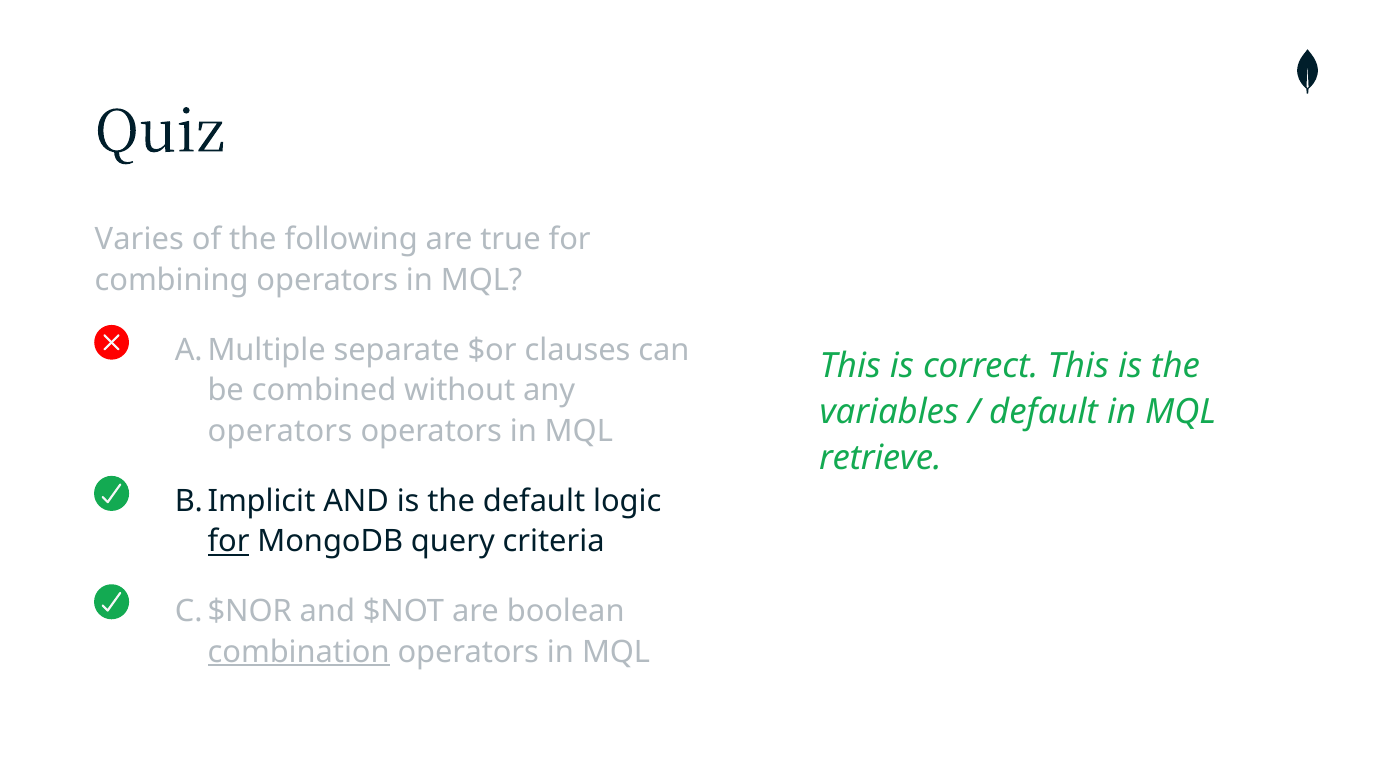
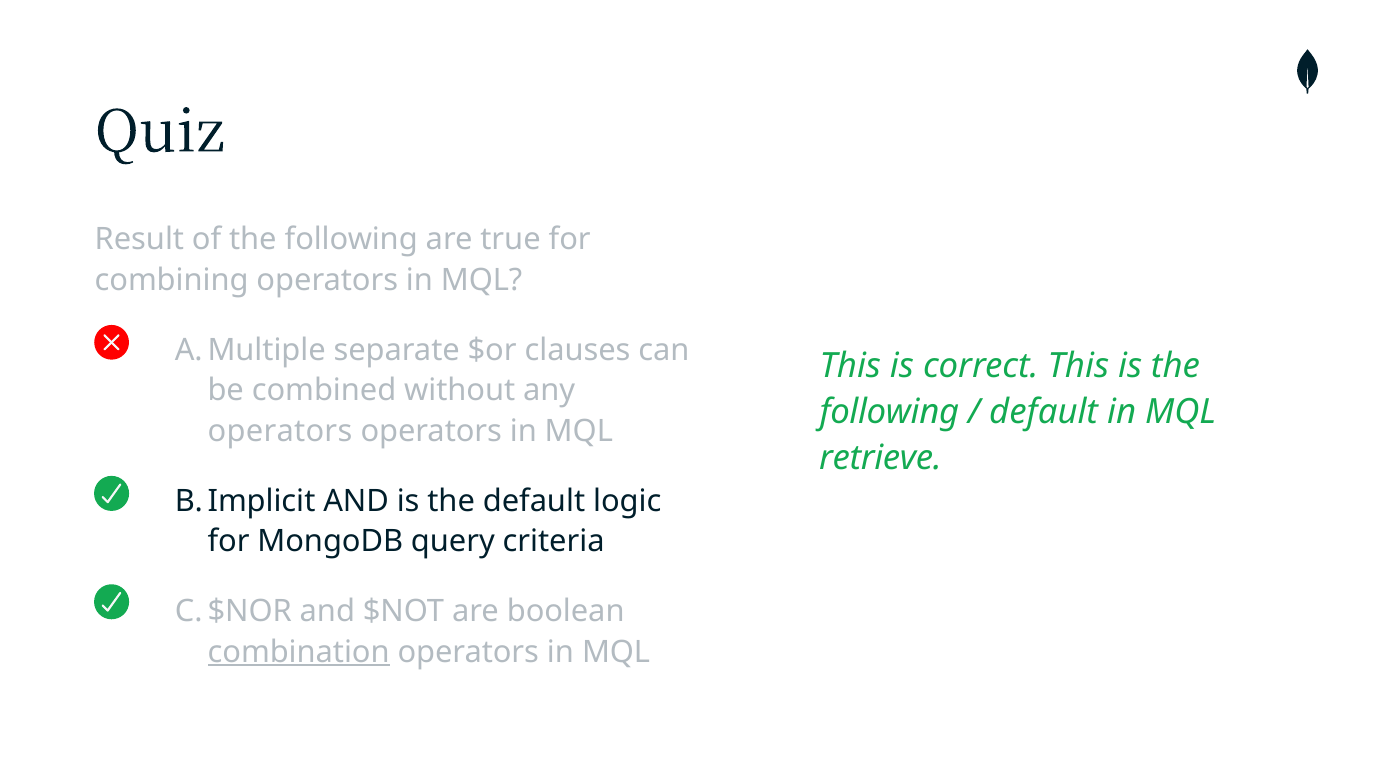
Varies: Varies -> Result (139, 239)
variables: variables -> following (889, 412)
for underline: present -> none (229, 542)
